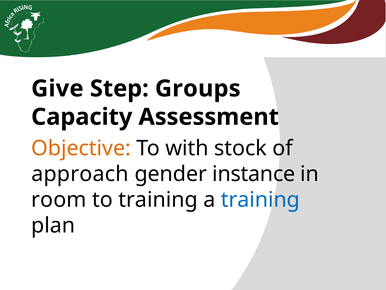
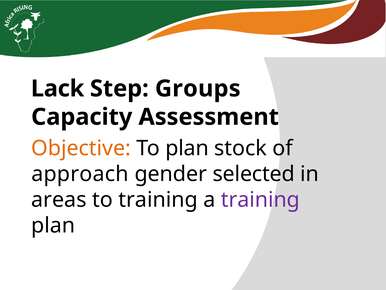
Give: Give -> Lack (58, 88)
To with: with -> plan (187, 148)
instance: instance -> selected (254, 174)
room: room -> areas (59, 199)
training colour: blue -> purple (260, 199)
